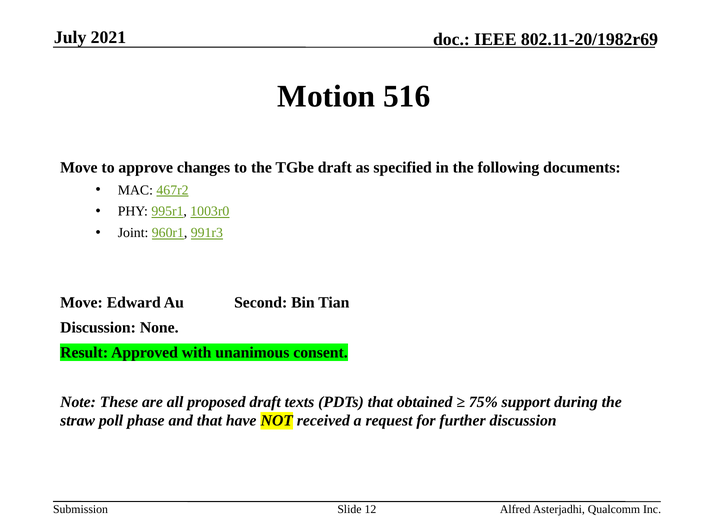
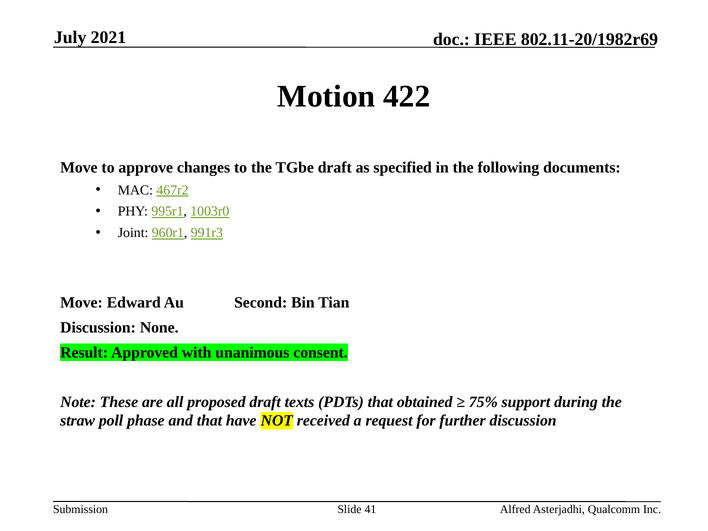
516: 516 -> 422 (407, 97)
12: 12 -> 41 (370, 509)
